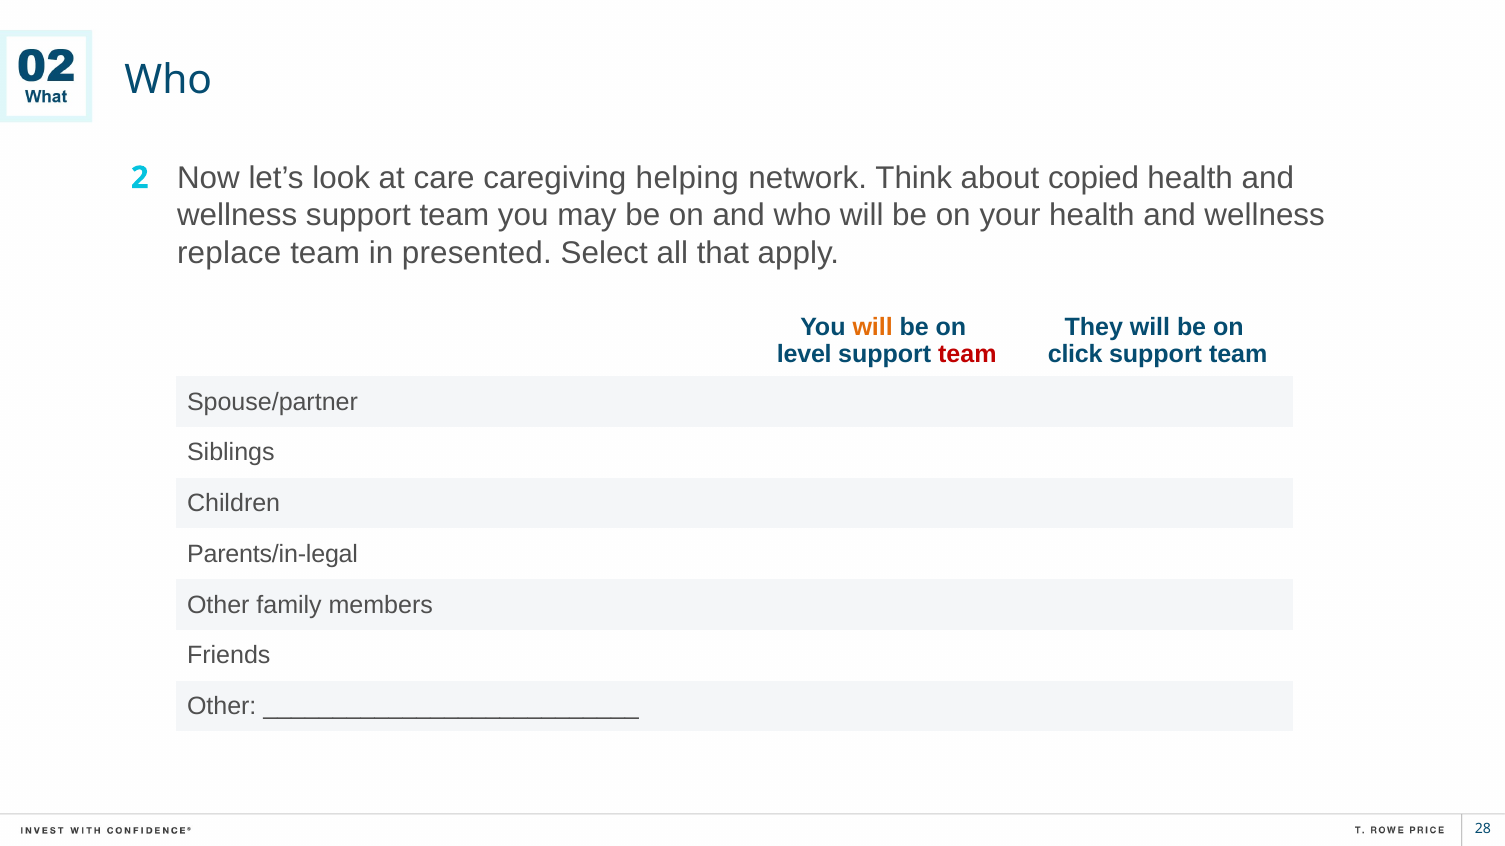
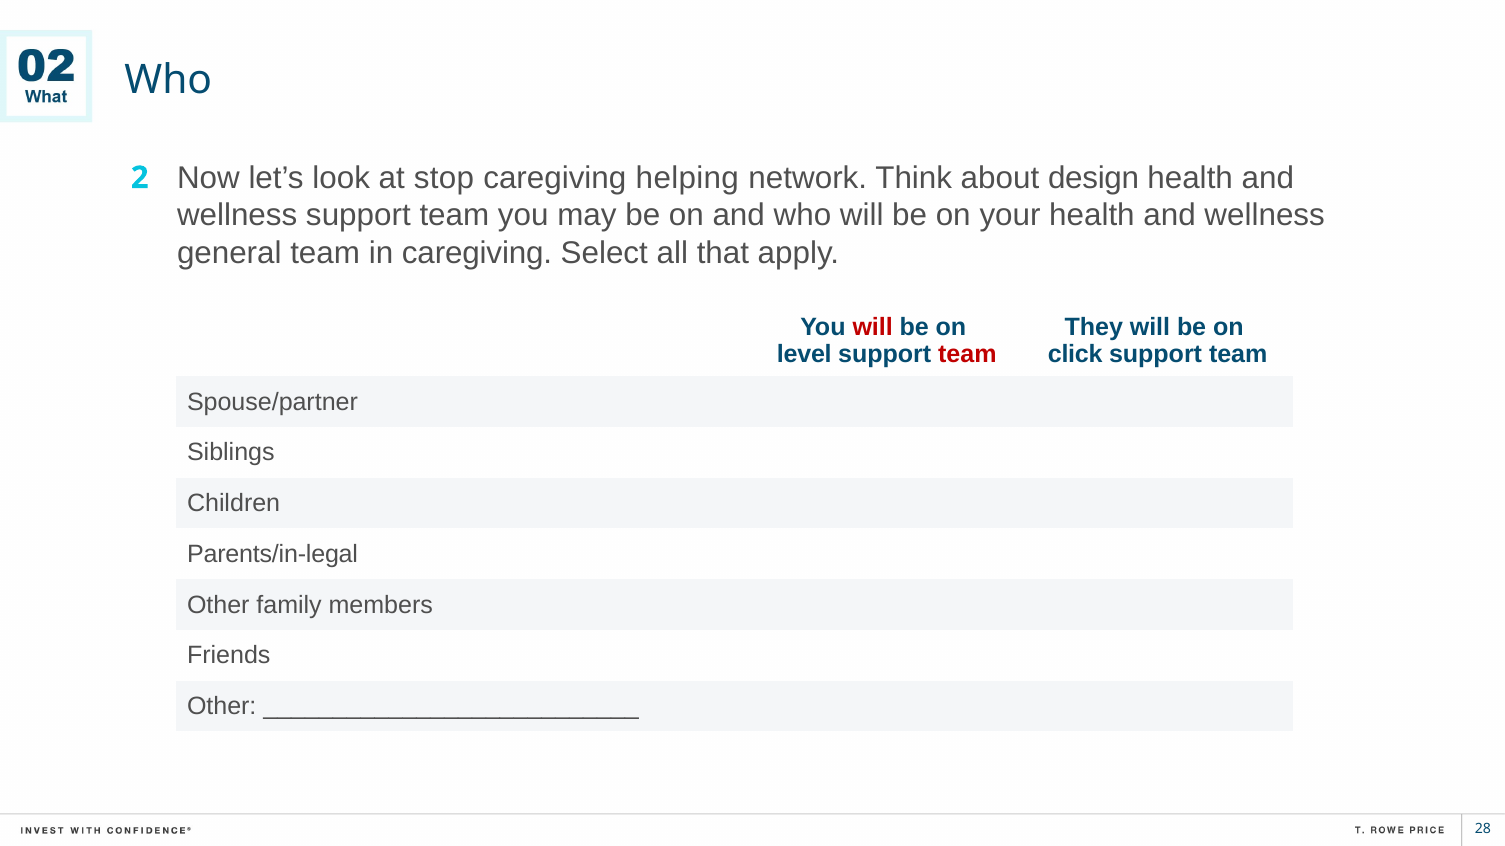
care: care -> stop (444, 178)
copied: copied -> design (1094, 178)
replace: replace -> general (229, 253)
in presented: presented -> caregiving (477, 253)
will colour: orange -> red (873, 327)
